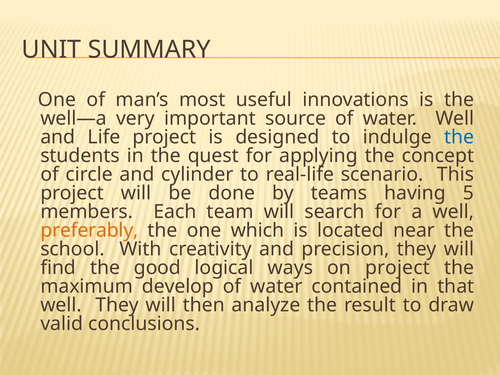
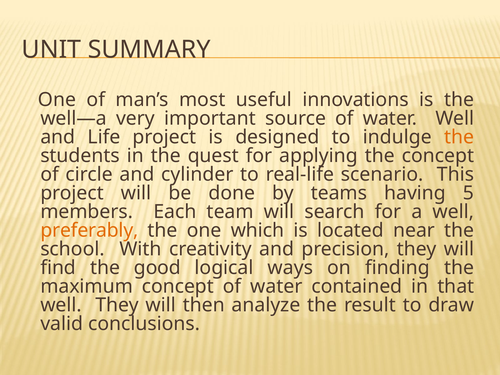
the colour: blue -> orange (459, 137)
on project: project -> finding (398, 268)
maximum develop: develop -> concept (178, 287)
